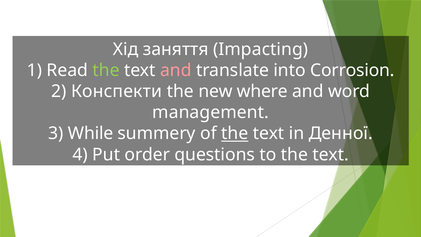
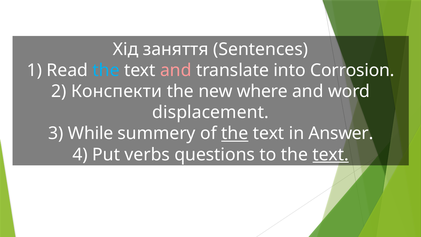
Impacting: Impacting -> Sentences (261, 49)
the colour: light green -> light blue (106, 70)
management: management -> displacement (211, 112)
Денної: Денної -> Answer (341, 133)
order: order -> verbs (147, 154)
text underline: none -> present (331, 154)
